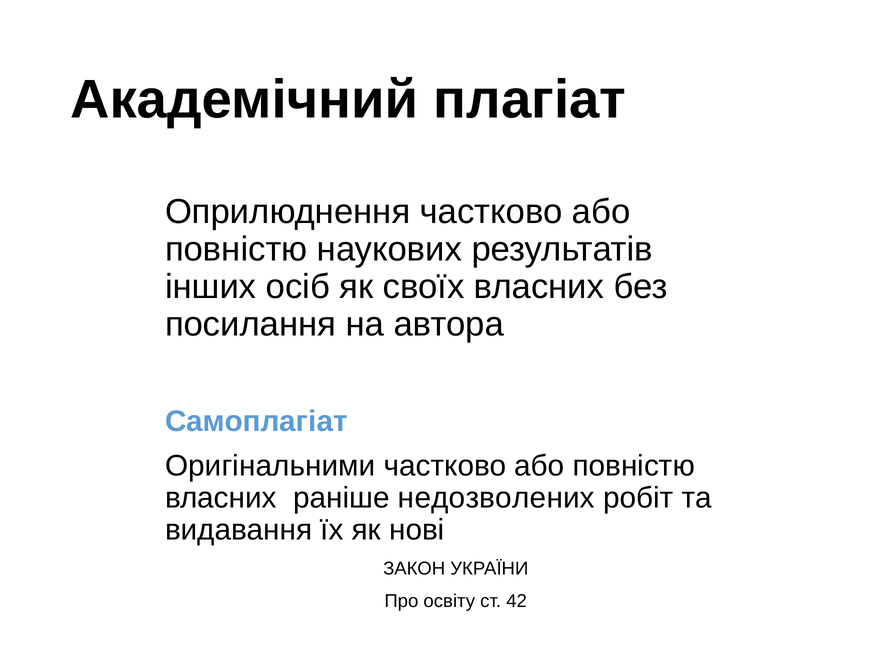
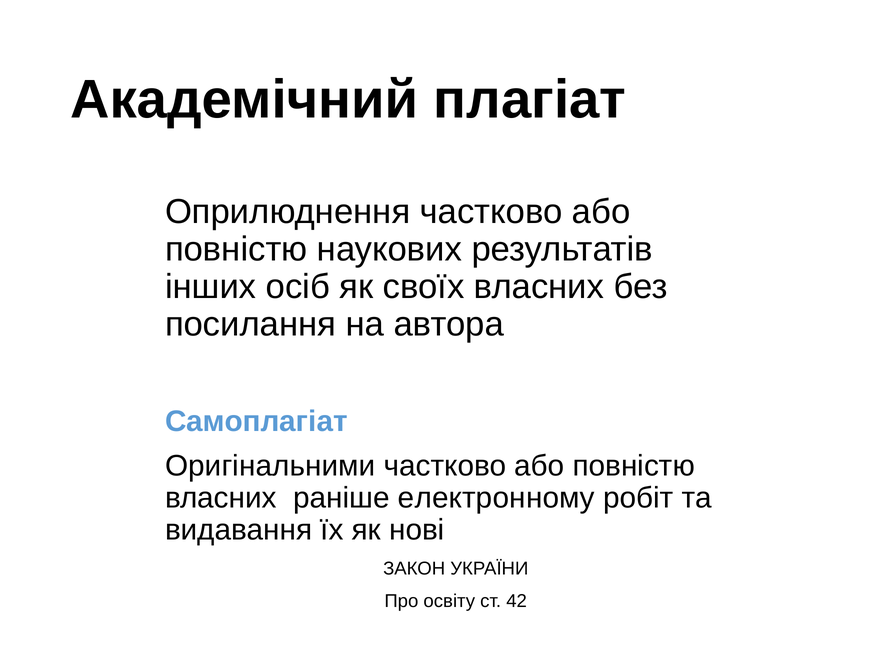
недозволених: недозволених -> електронному (496, 498)
